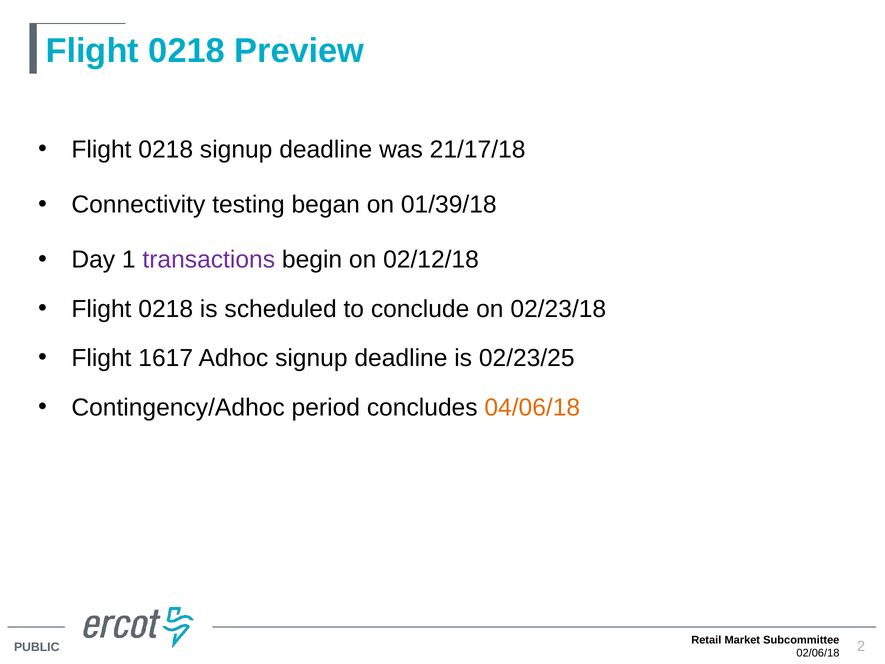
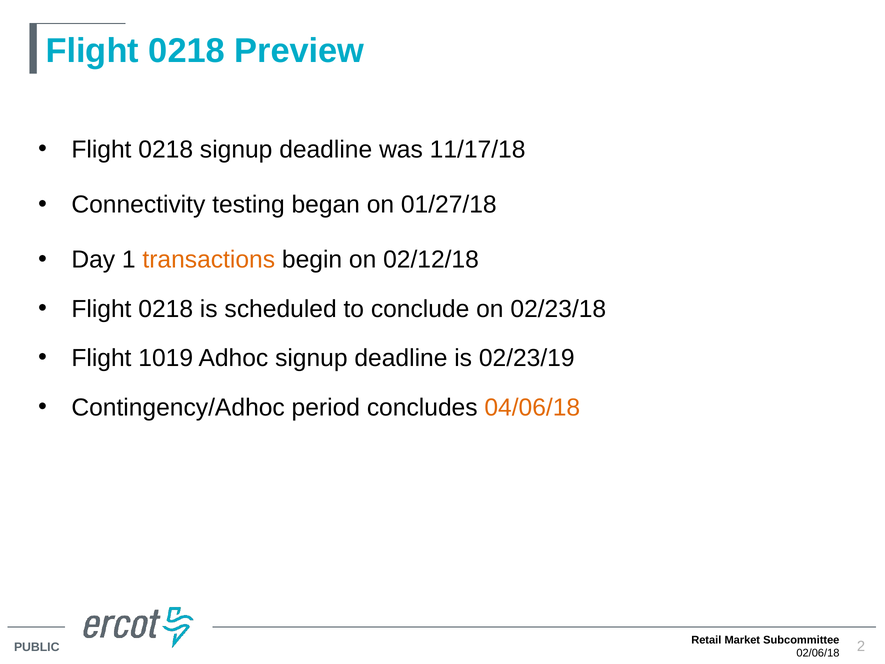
21/17/18: 21/17/18 -> 11/17/18 (478, 150)
01/39/18: 01/39/18 -> 01/27/18 (449, 205)
transactions colour: purple -> orange (209, 260)
1617: 1617 -> 1019 (166, 358)
02/23/25: 02/23/25 -> 02/23/19 (527, 358)
